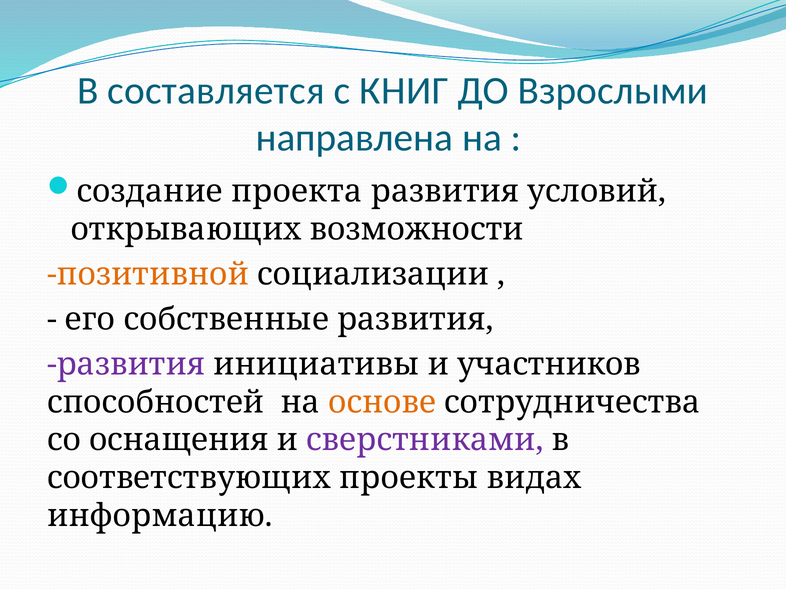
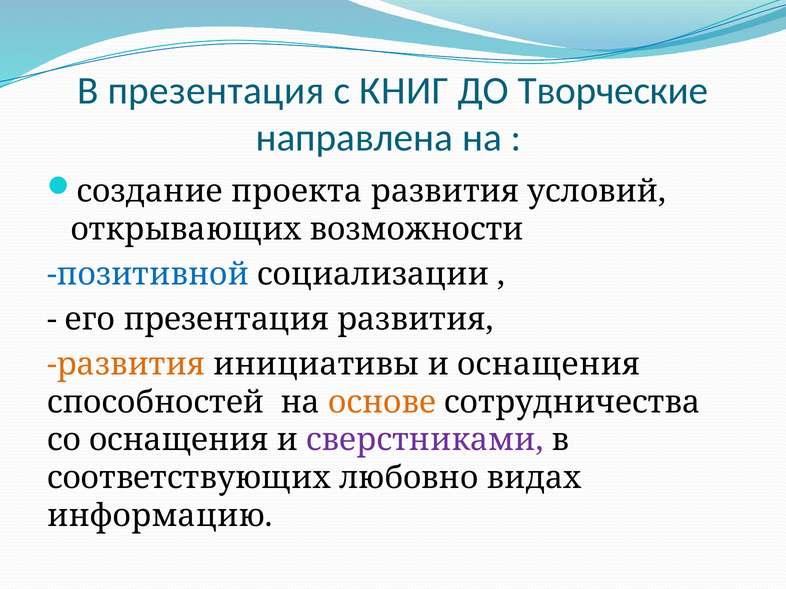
В составляется: составляется -> презентация (216, 91)
Взрослыми: Взрослыми -> Творческие (613, 91)
позитивной colour: orange -> blue (148, 274)
его собственные: собственные -> презентация (226, 319)
развития colour: purple -> orange (126, 364)
и участников: участников -> оснащения (549, 364)
проекты: проекты -> любовно (409, 478)
